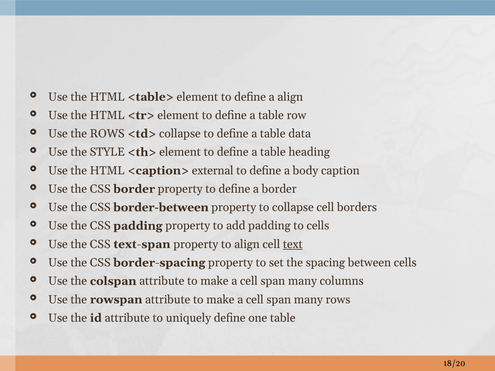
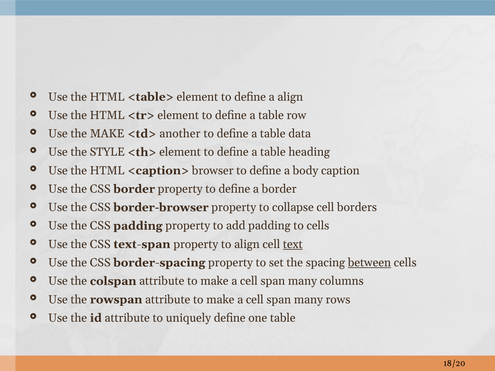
the ROWS: ROWS -> MAKE (107, 134)
<td> collapse: collapse -> another (180, 134)
external: external -> browser (213, 171)
border-between: border-between -> border-browser (161, 208)
between underline: none -> present (369, 263)
